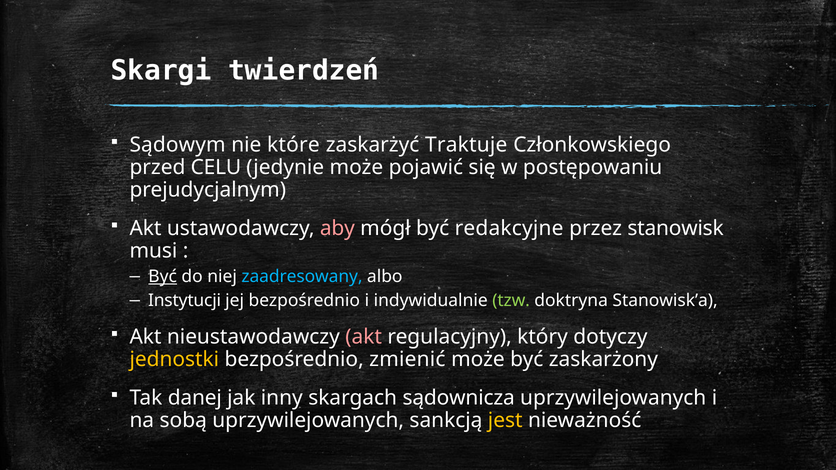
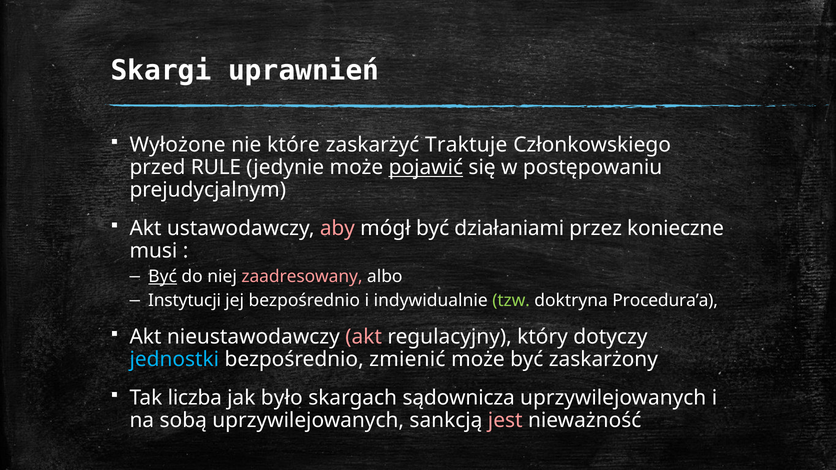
twierdzeń: twierdzeń -> uprawnień (304, 70)
Sądowym: Sądowym -> Wyłożone (178, 145)
CELU: CELU -> RULE (216, 168)
pojawić underline: none -> present (426, 168)
redakcyjne: redakcyjne -> działaniami (509, 228)
stanowisk: stanowisk -> konieczne (676, 228)
zaadresowany colour: light blue -> pink (302, 277)
Stanowisk’a: Stanowisk’a -> Procedura’a (665, 301)
jednostki colour: yellow -> light blue (174, 360)
danej: danej -> liczba (195, 398)
inny: inny -> było (282, 398)
jest colour: yellow -> pink (505, 421)
